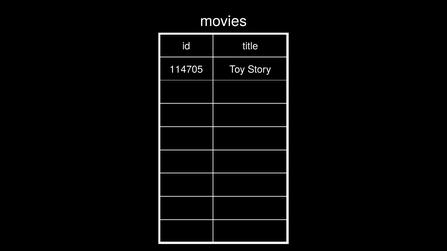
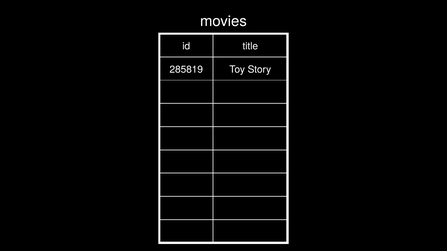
114705: 114705 -> 285819 (186, 70)
